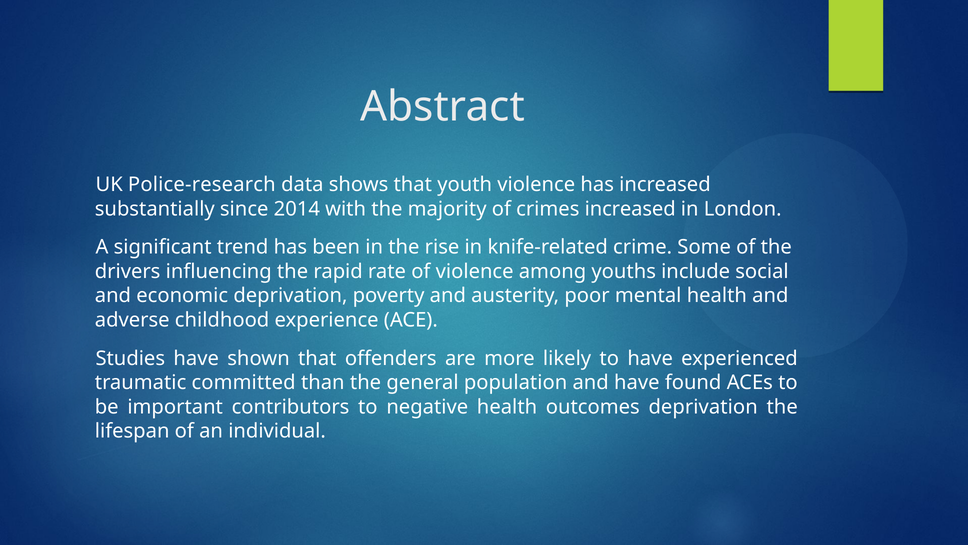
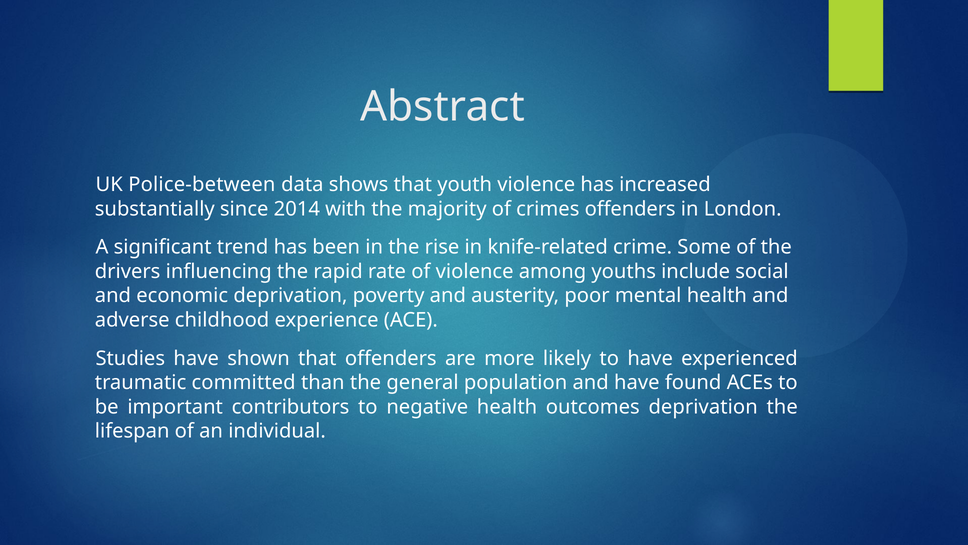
Police-research: Police-research -> Police-between (202, 185)
crimes increased: increased -> offenders (630, 209)
